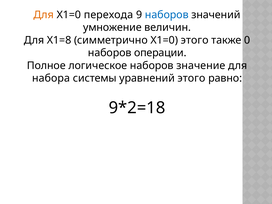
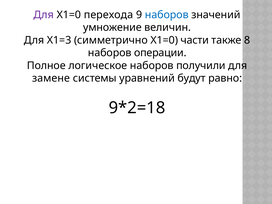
Для colour: orange -> purple (44, 15)
Х1=8: Х1=8 -> Х1=3 (59, 40)
Х1=0 этого: этого -> части (195, 40)
0: 0 -> 8 (247, 40)
значение: значение -> получили (201, 66)
набора: набора -> замене (51, 78)
уравнений этого: этого -> будут (192, 78)
